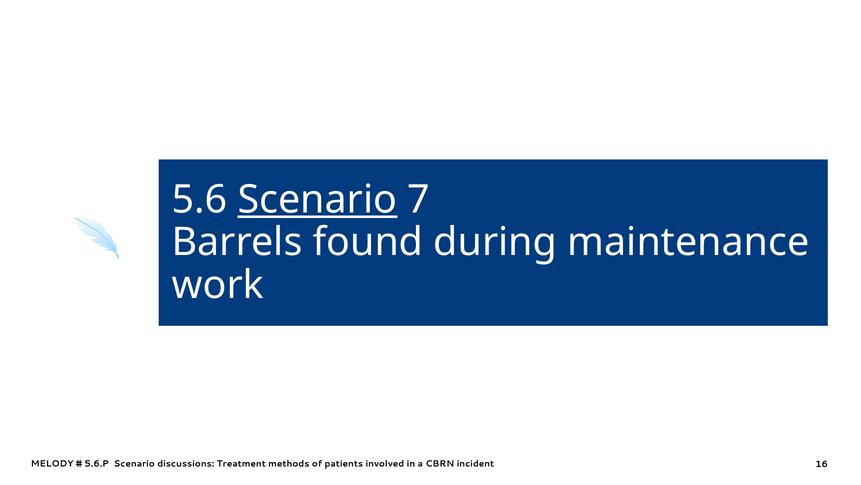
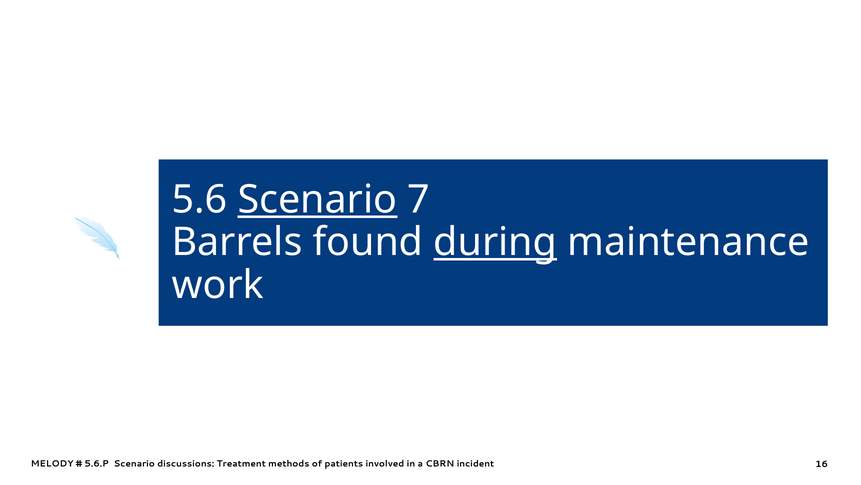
during underline: none -> present (495, 242)
